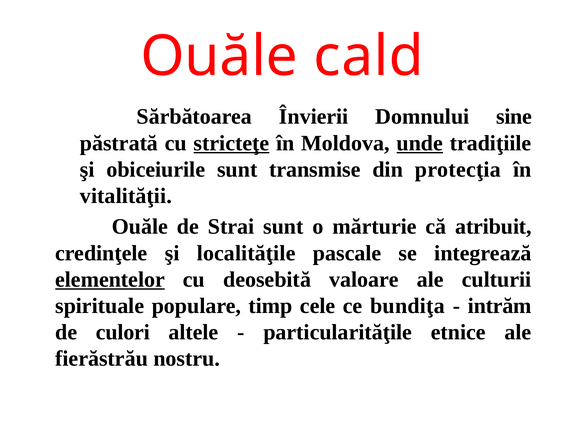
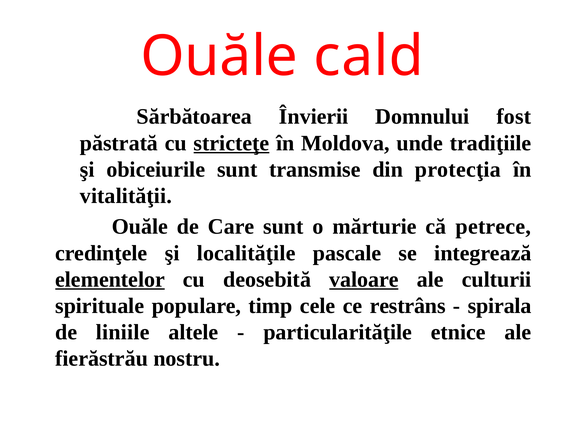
sine: sine -> fost (514, 117)
unde underline: present -> none (420, 143)
Strai: Strai -> Care (231, 226)
atribuit: atribuit -> petrece (493, 226)
valoare underline: none -> present (364, 279)
bundiţa: bundiţa -> restrâns (408, 306)
intrăm: intrăm -> spirala (500, 306)
culori: culori -> liniile (123, 332)
